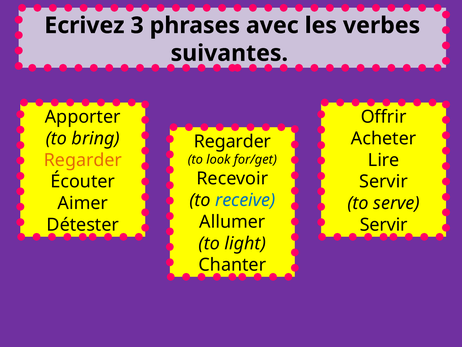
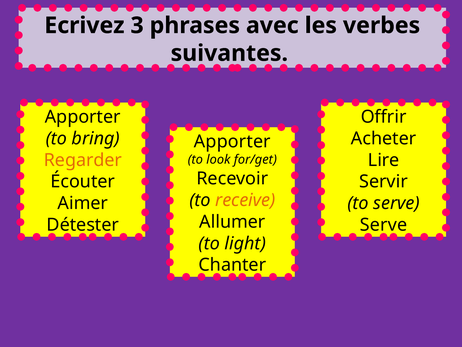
Regarder: Regarder -> Apporter (232, 141)
receive colour: blue -> orange (245, 200)
Servir: Servir -> Serve (384, 225)
